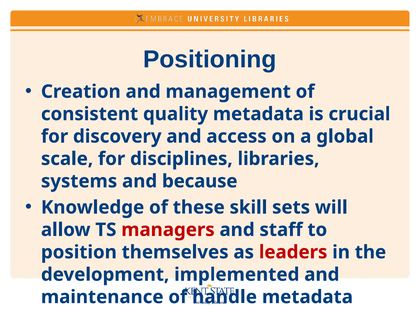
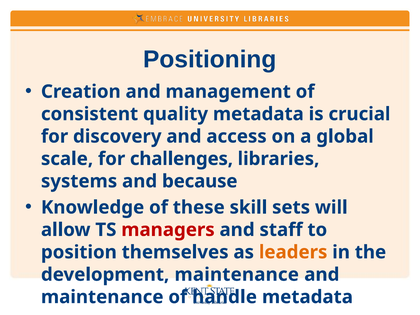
disciplines: disciplines -> challenges (181, 159)
leaders colour: red -> orange (293, 252)
development implemented: implemented -> maintenance (237, 275)
